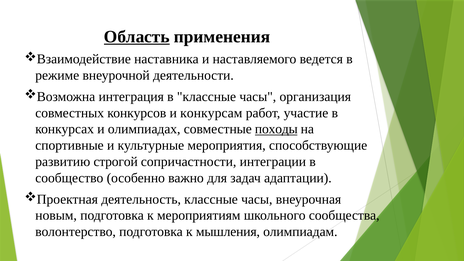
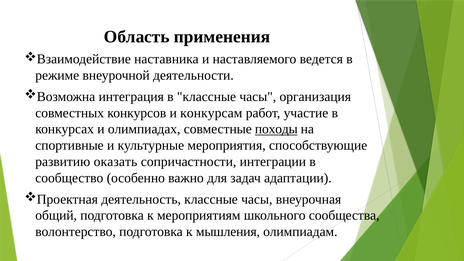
Область underline: present -> none (137, 37)
строгой: строгой -> оказать (116, 162)
новым: новым -> общий (56, 215)
